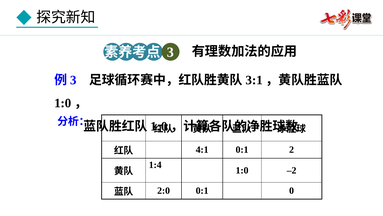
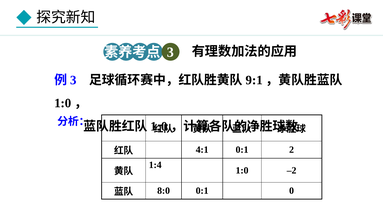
3:1: 3:1 -> 9:1 (254, 80)
2:0: 2:0 -> 8:0 (164, 190)
